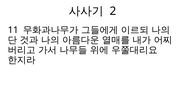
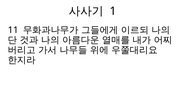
2: 2 -> 1 (113, 11)
